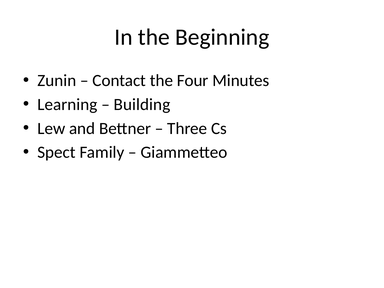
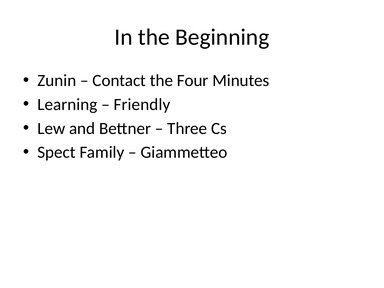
Building: Building -> Friendly (142, 104)
